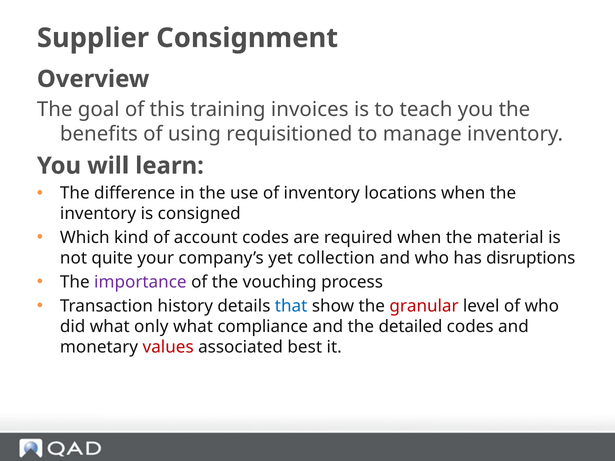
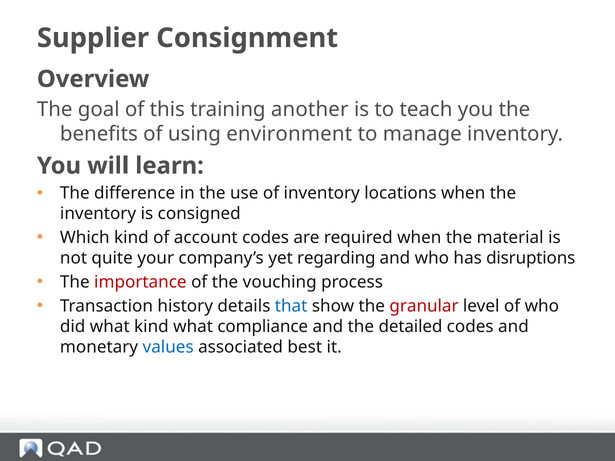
invoices: invoices -> another (310, 110)
requisitioned: requisitioned -> environment (289, 134)
collection: collection -> regarding (336, 258)
importance colour: purple -> red (140, 282)
what only: only -> kind (151, 327)
values colour: red -> blue (168, 347)
